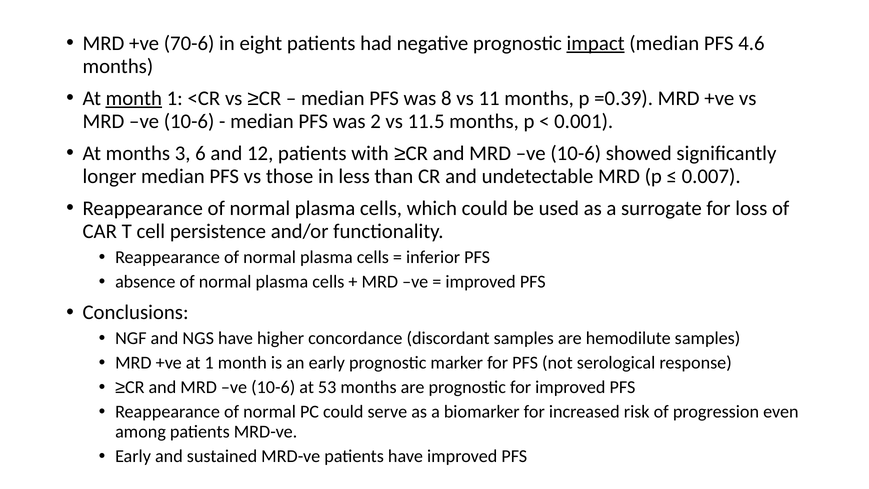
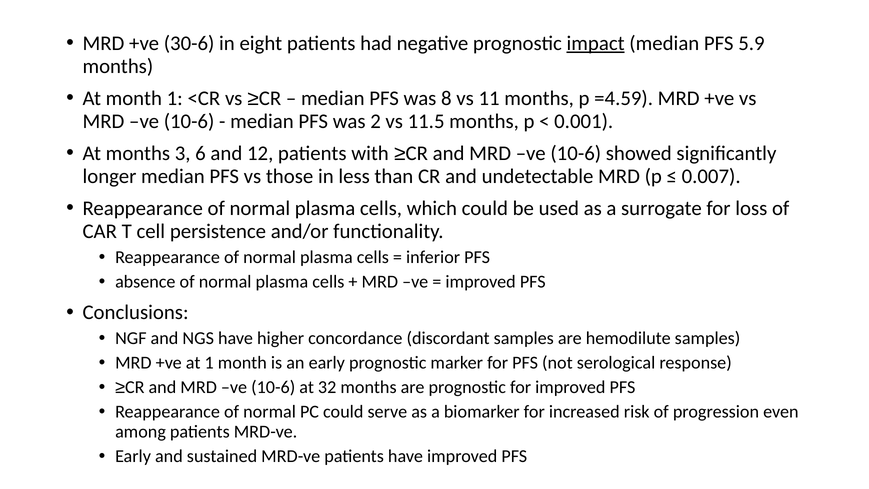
70-6: 70-6 -> 30-6 (189, 43)
4.6: 4.6 -> 5.9 (751, 43)
month underline: present -> none (134, 98)
=0.39: =0.39 -> =4.59 (624, 98)
53: 53 -> 32 (327, 387)
